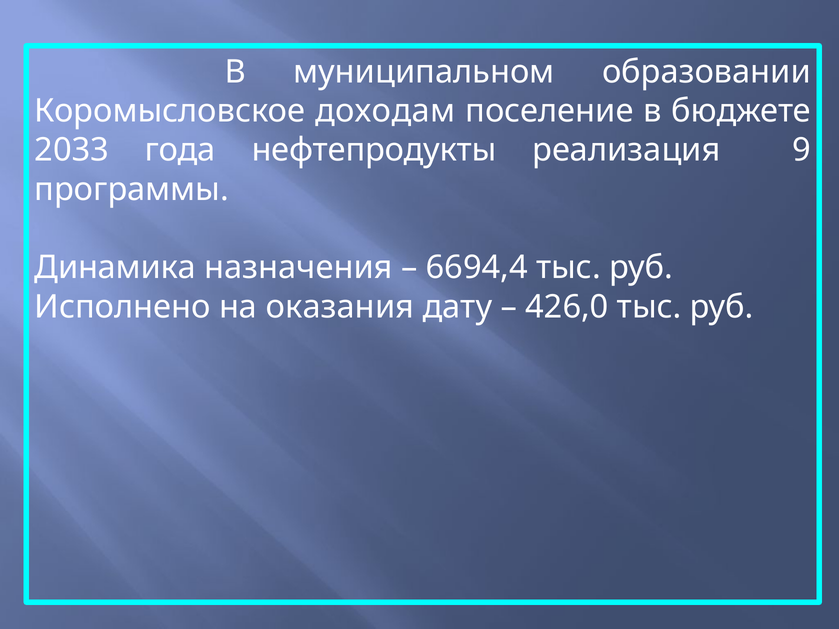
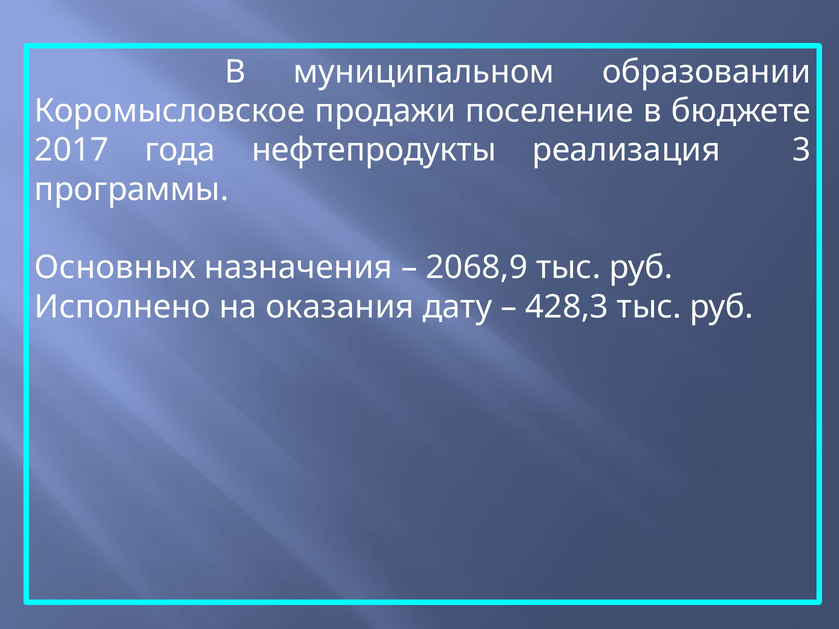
доходам: доходам -> продажи (385, 111)
2033: 2033 -> 2017 (72, 150)
9: 9 -> 3 (801, 150)
Динамика: Динамика -> Основных (115, 268)
6694,4: 6694,4 -> 2068,9 (477, 268)
426,0: 426,0 -> 428,3 (567, 307)
